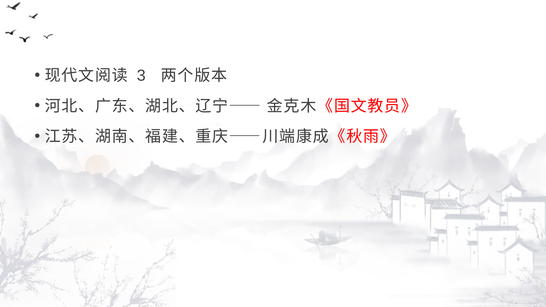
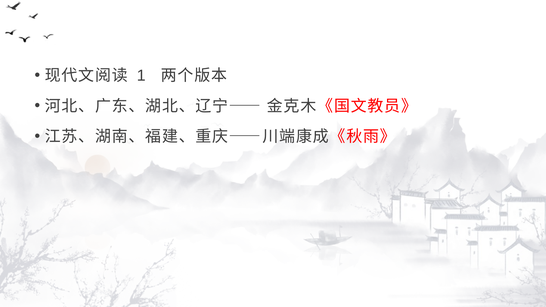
3: 3 -> 1 (141, 76)
